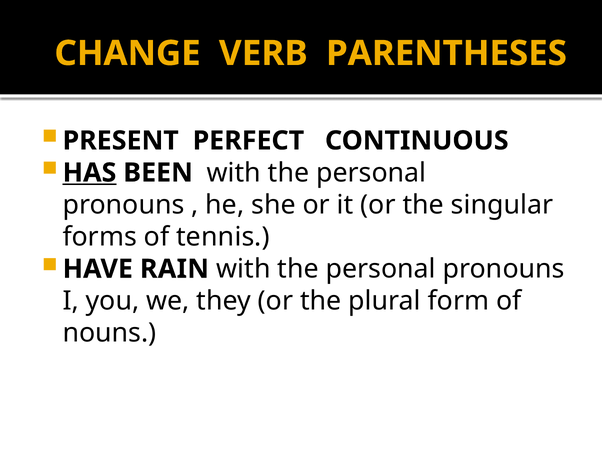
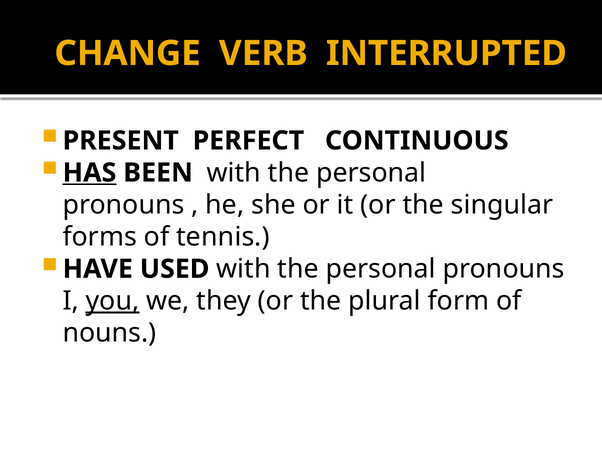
PARENTHESES: PARENTHESES -> INTERRUPTED (446, 53)
RAIN: RAIN -> USED (175, 269)
you underline: none -> present (113, 301)
